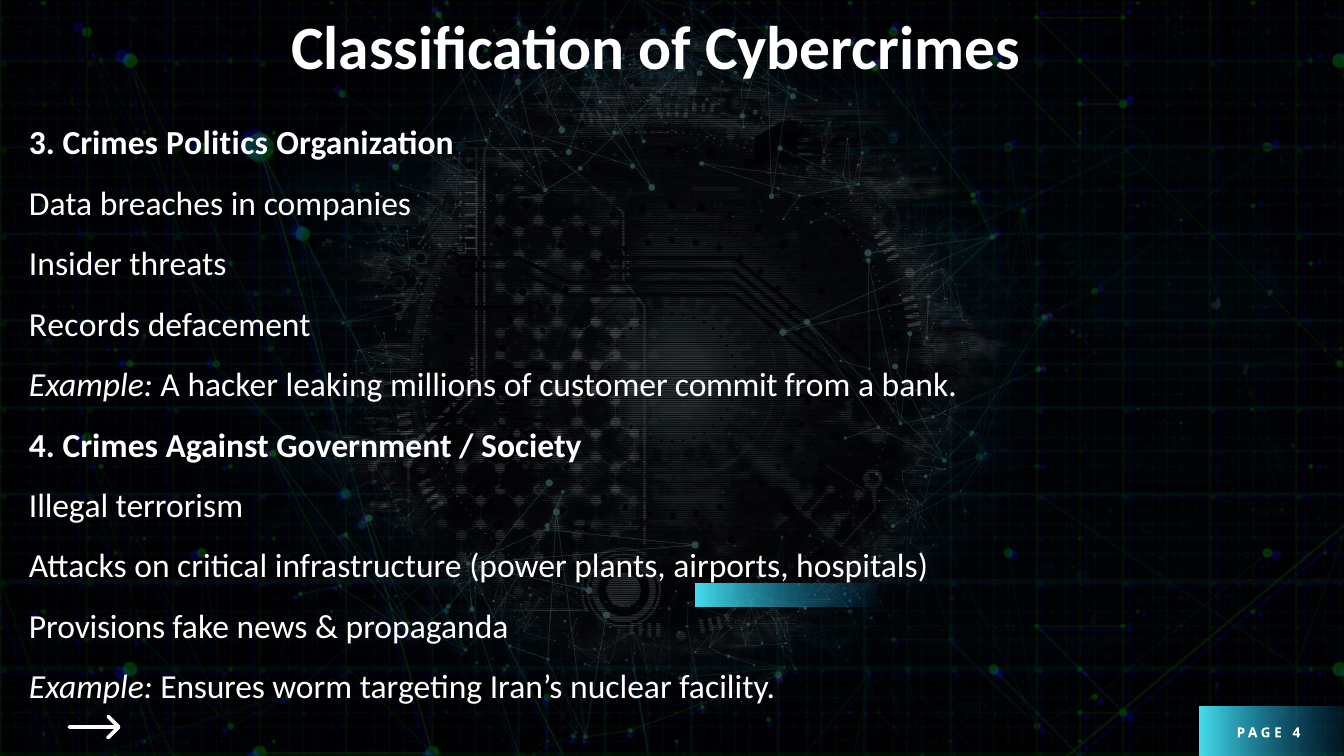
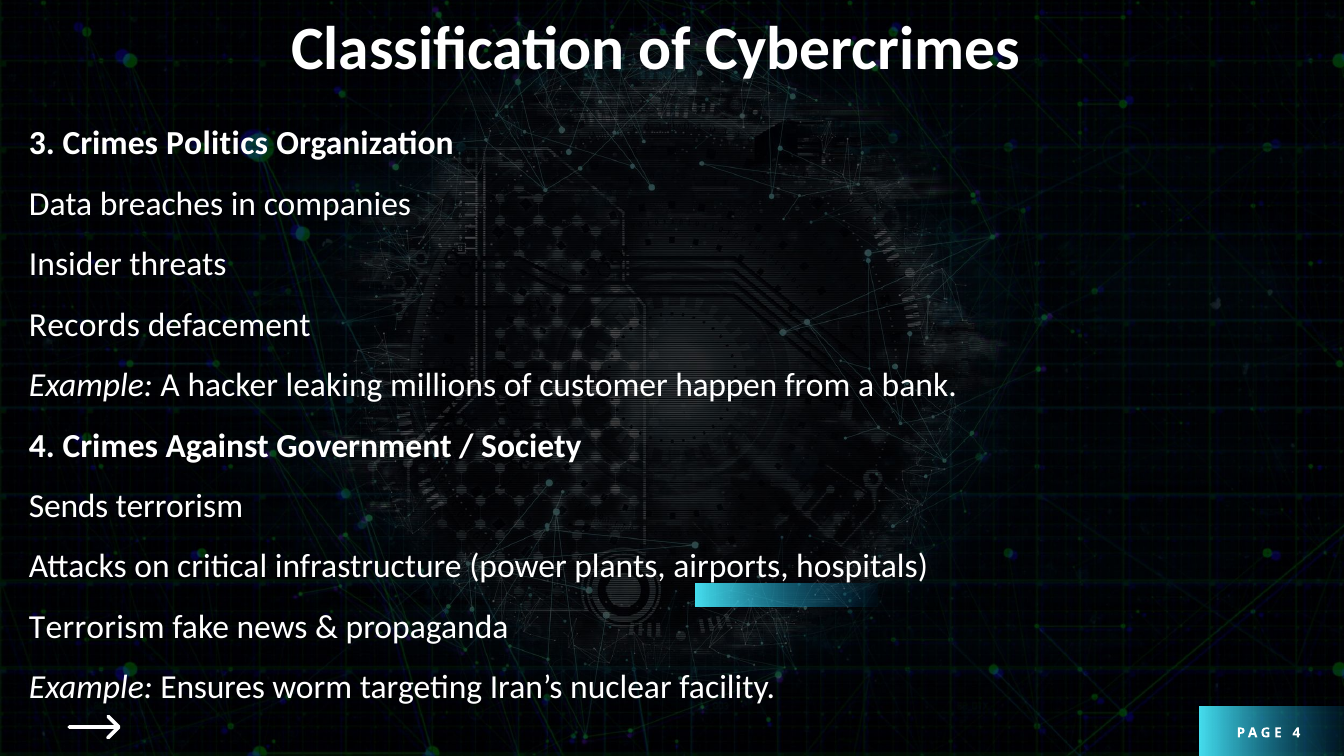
commit: commit -> happen (726, 385)
Illegal: Illegal -> Sends (69, 506)
Provisions: Provisions -> Terrorism (97, 627)
